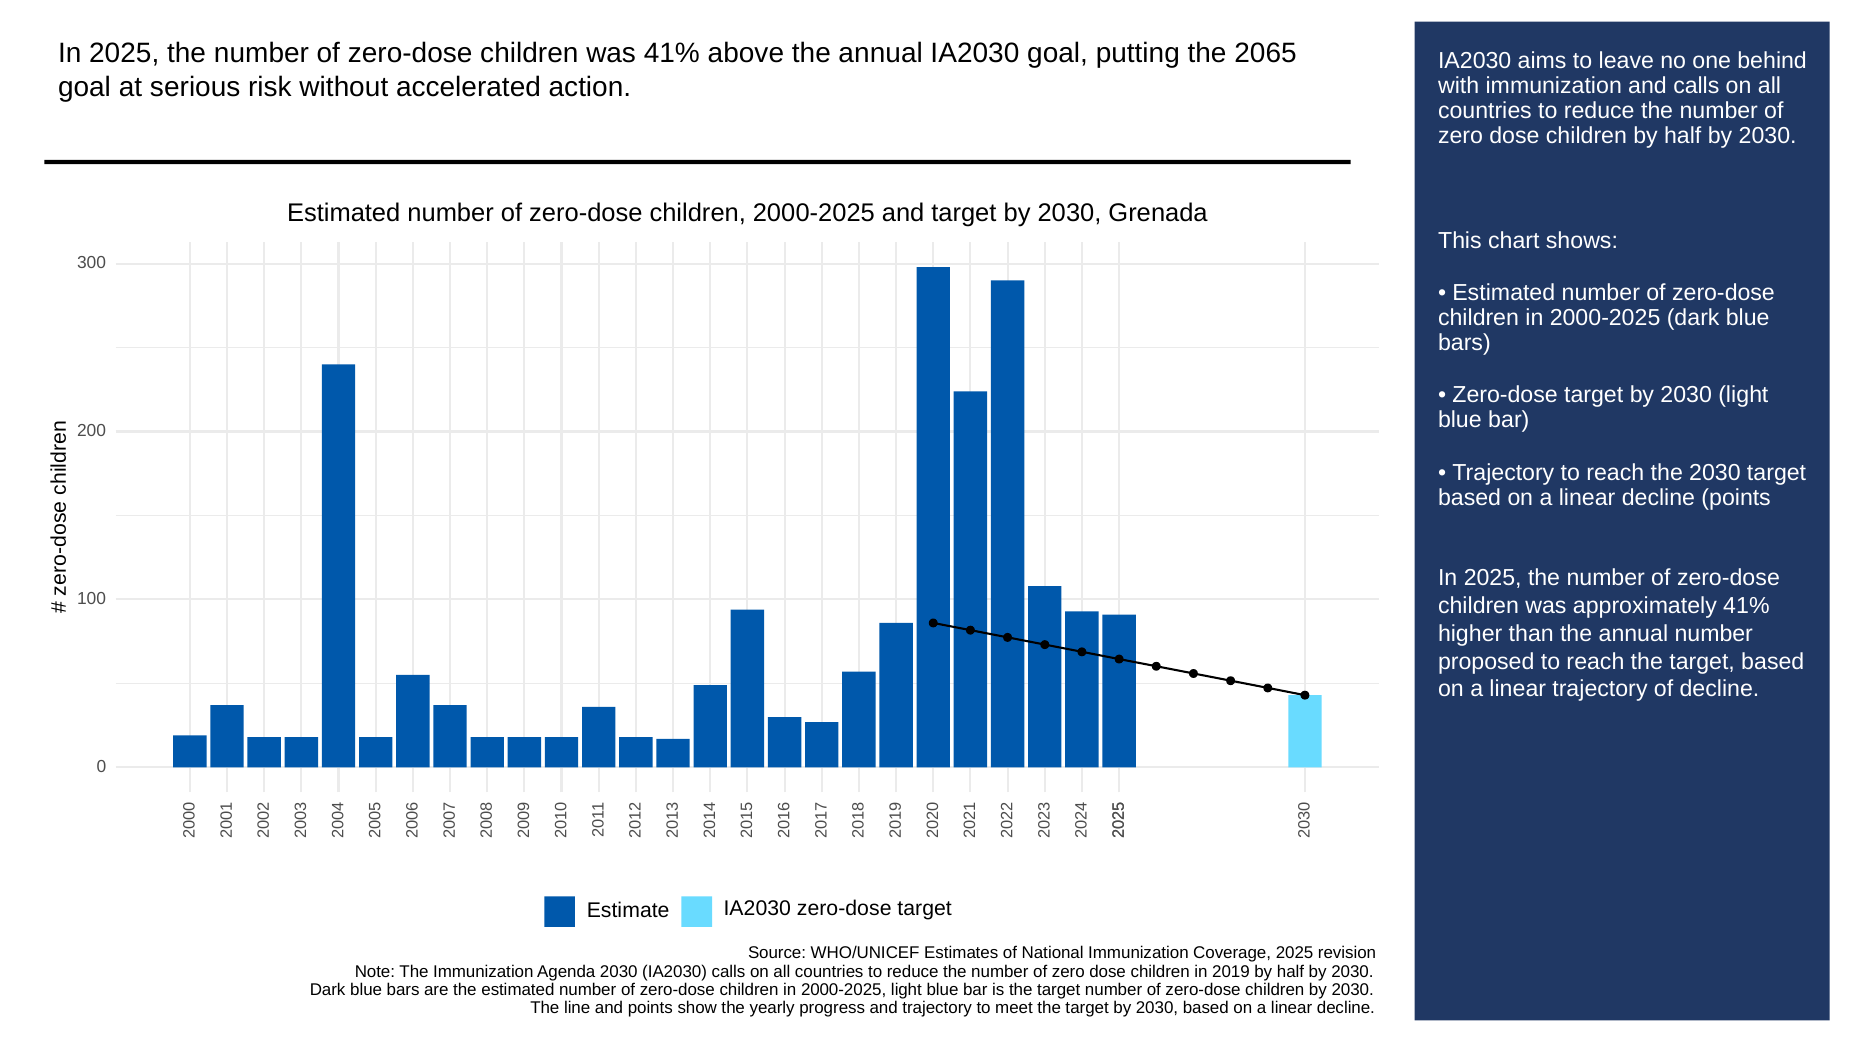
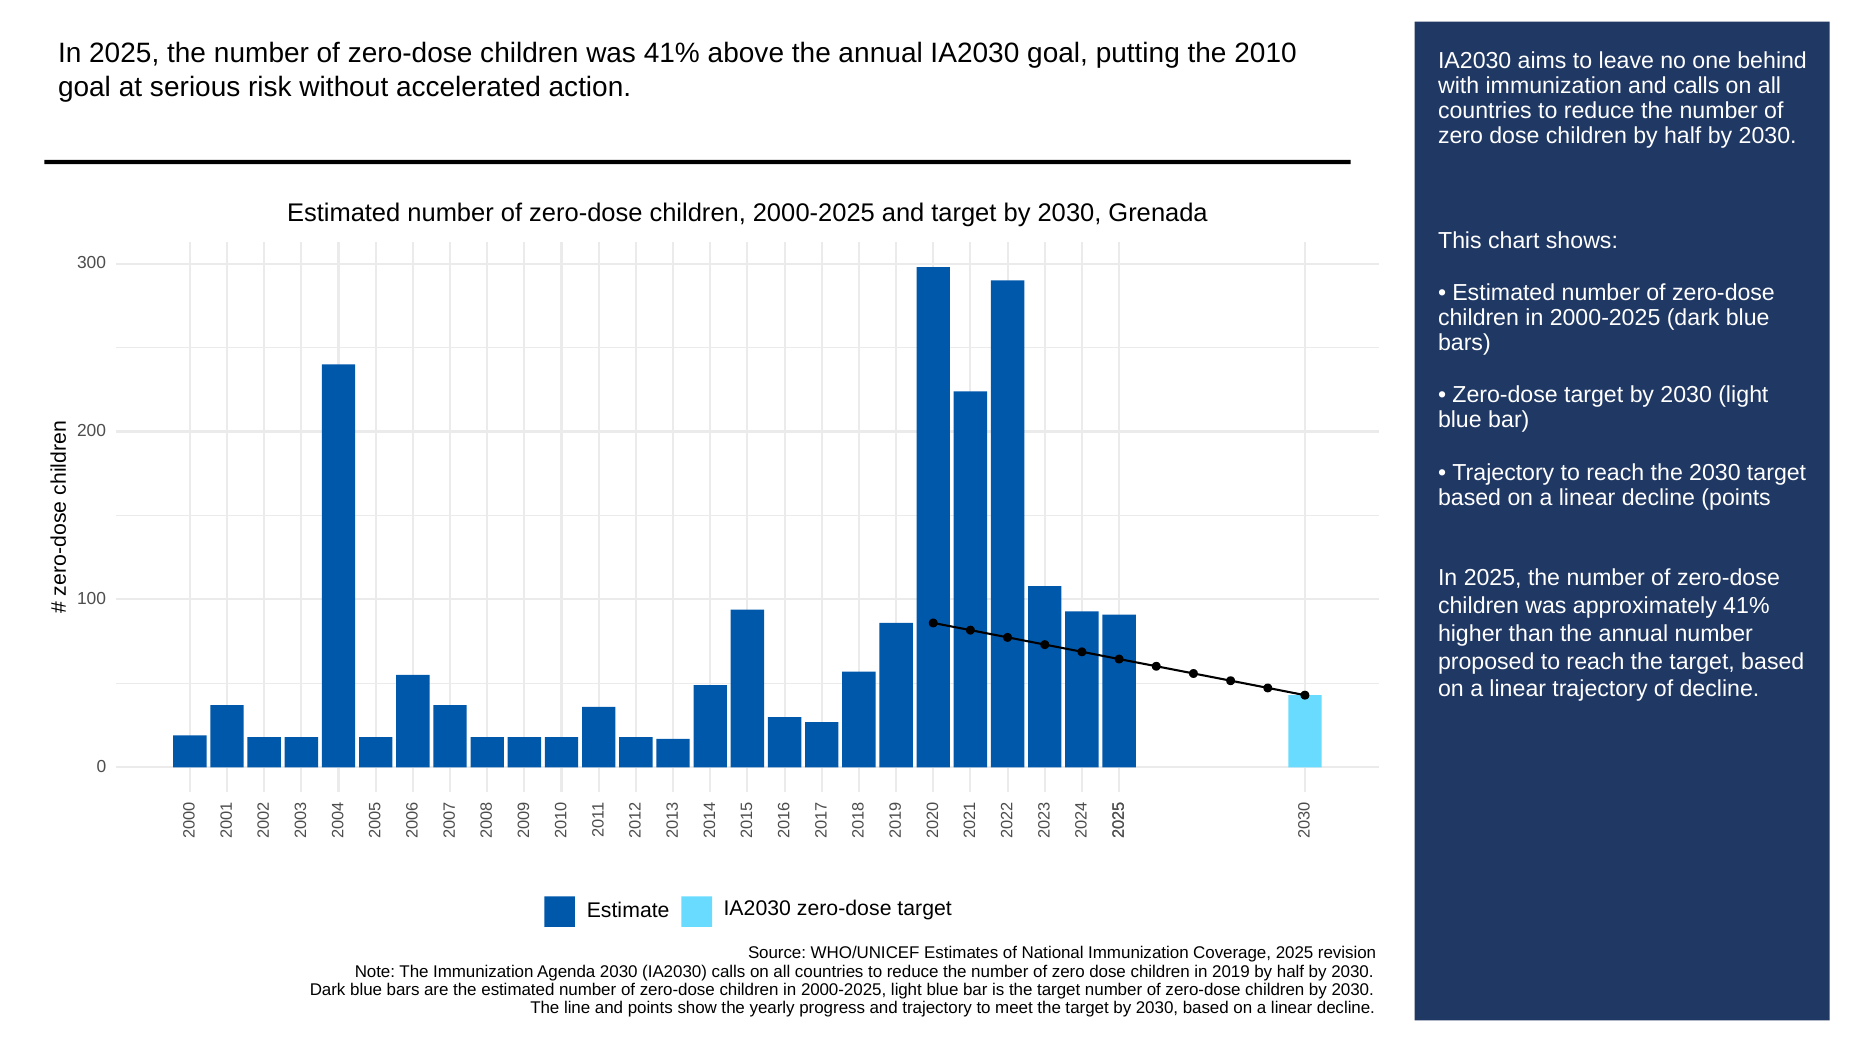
2065: 2065 -> 2010 (1266, 53)
